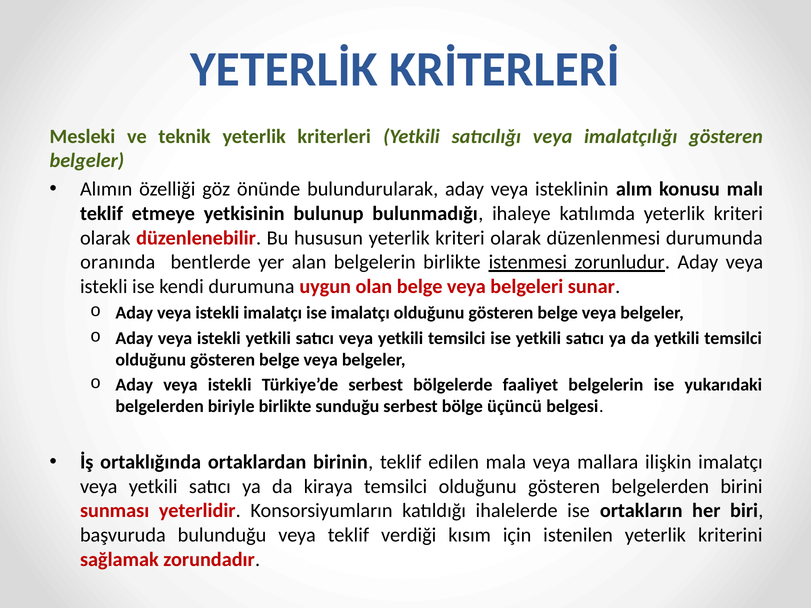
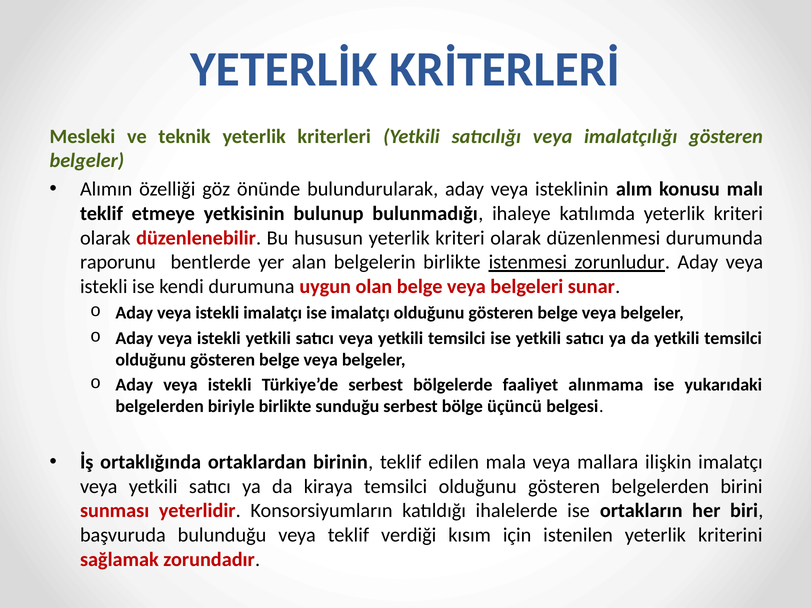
oranında: oranında -> raporunu (118, 262)
faaliyet belgelerin: belgelerin -> alınmama (606, 385)
